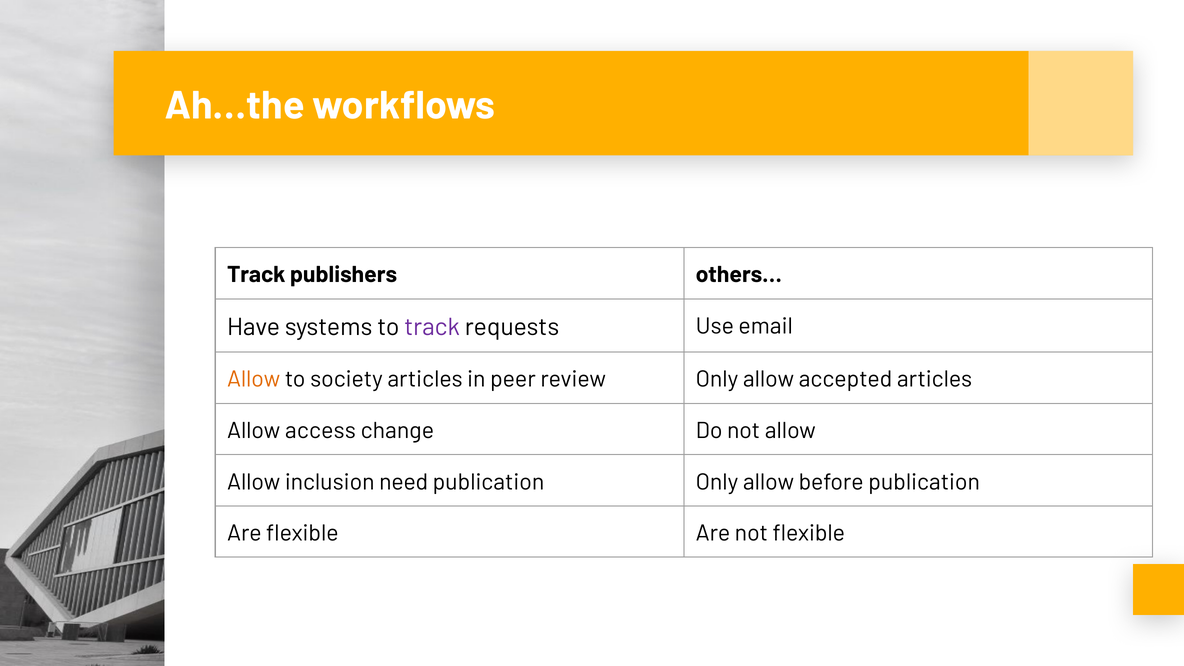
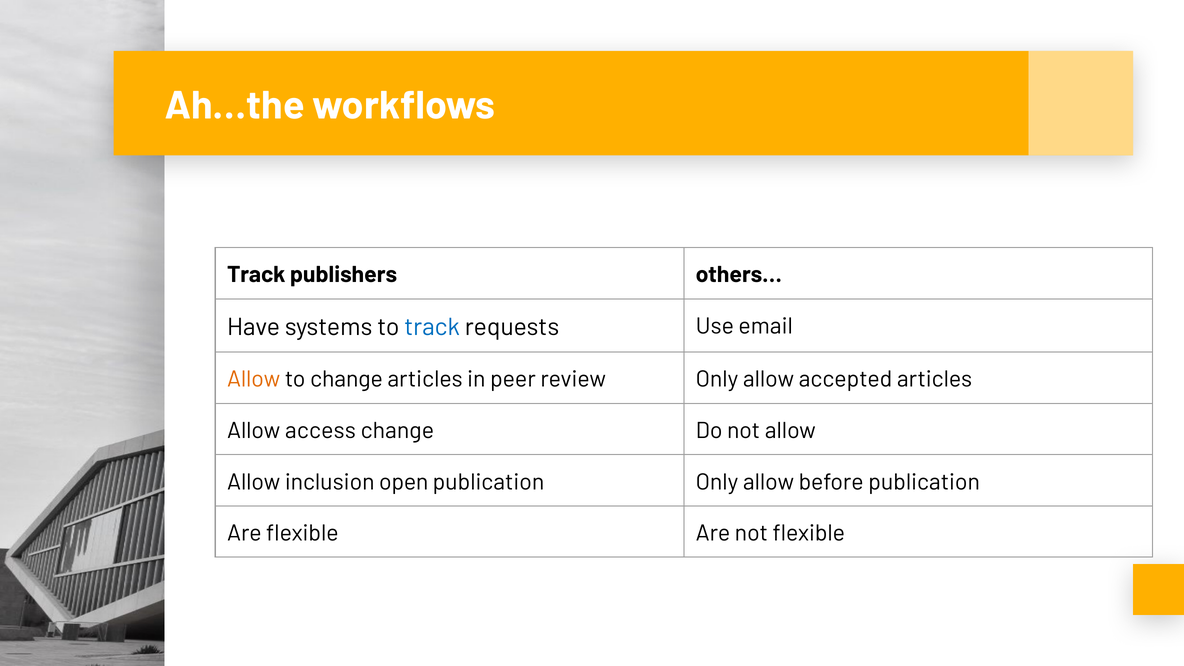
track colour: purple -> blue (432, 327)
to society: society -> change (347, 379)
need: need -> open (404, 482)
